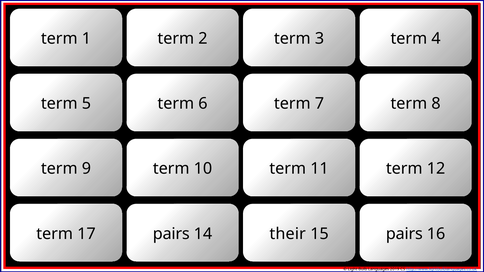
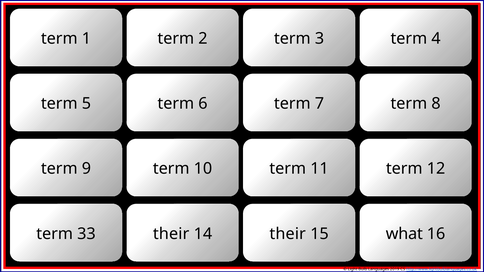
17: 17 -> 33 (86, 234)
pairs: pairs -> their (171, 234)
pairs: pairs -> what (404, 234)
